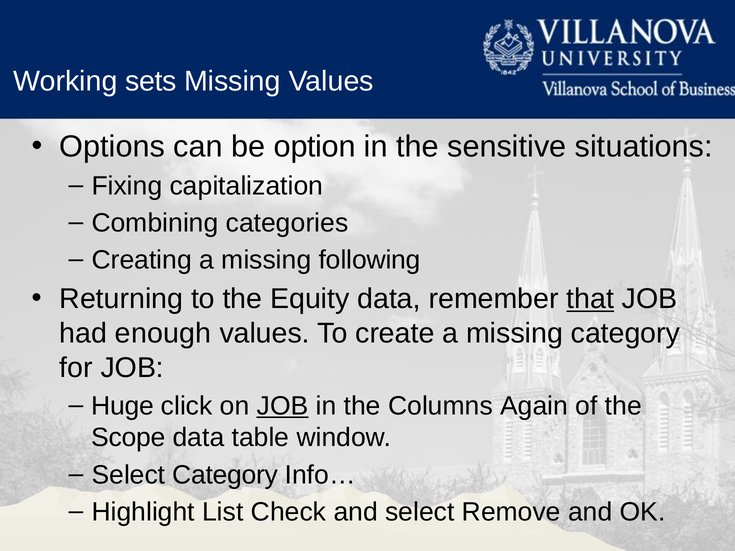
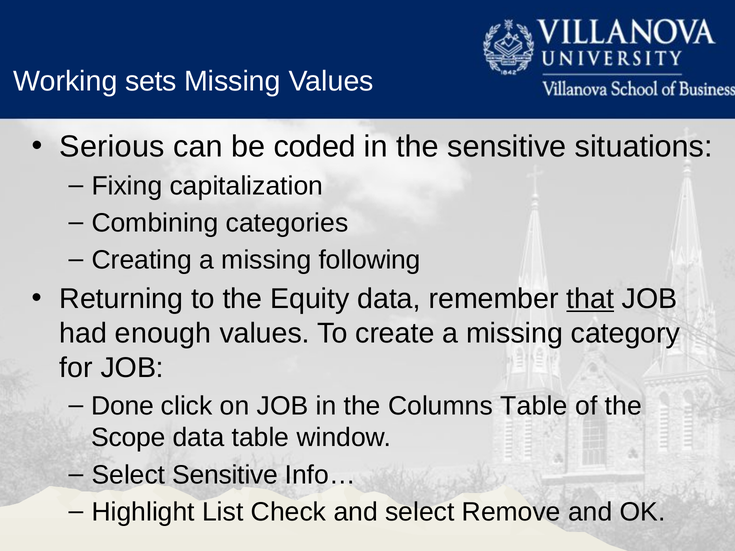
Options: Options -> Serious (112, 147)
option: option -> coded (315, 147)
Huge: Huge -> Done (123, 406)
JOB underline: present -> none (283, 406)
Columns Again: Again -> Table (534, 406)
Select Category: Category -> Sensitive (225, 475)
